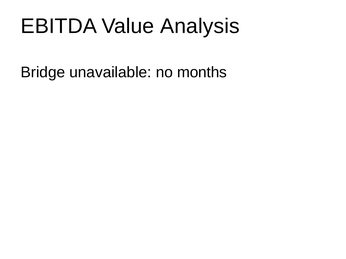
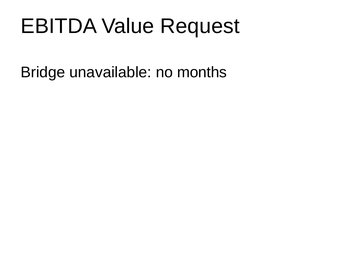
Analysis: Analysis -> Request (200, 26)
